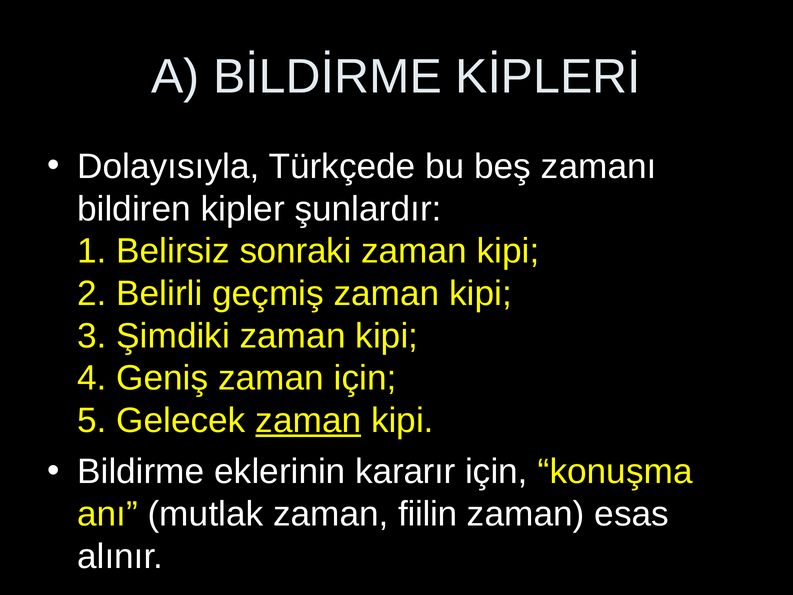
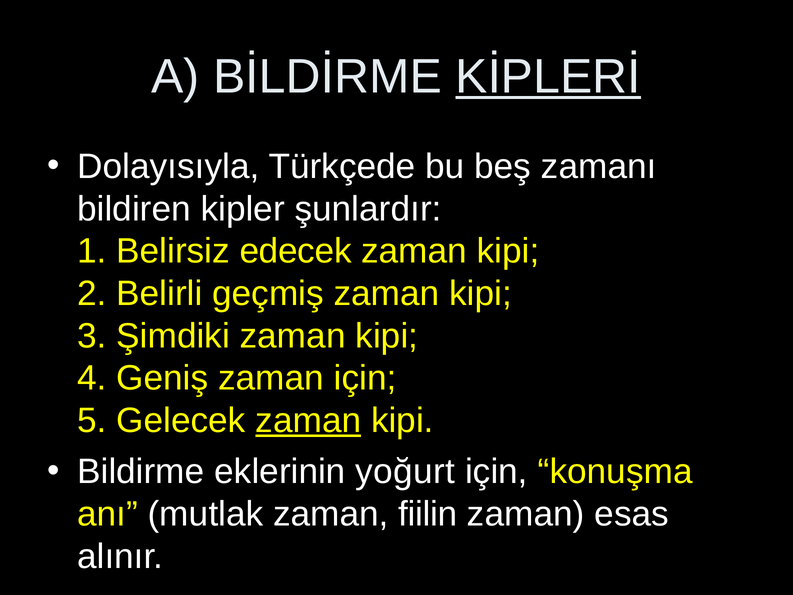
KİPLERİ underline: none -> present (548, 77)
sonraki: sonraki -> edecek (296, 251)
kararır: kararır -> yoğurt (405, 472)
